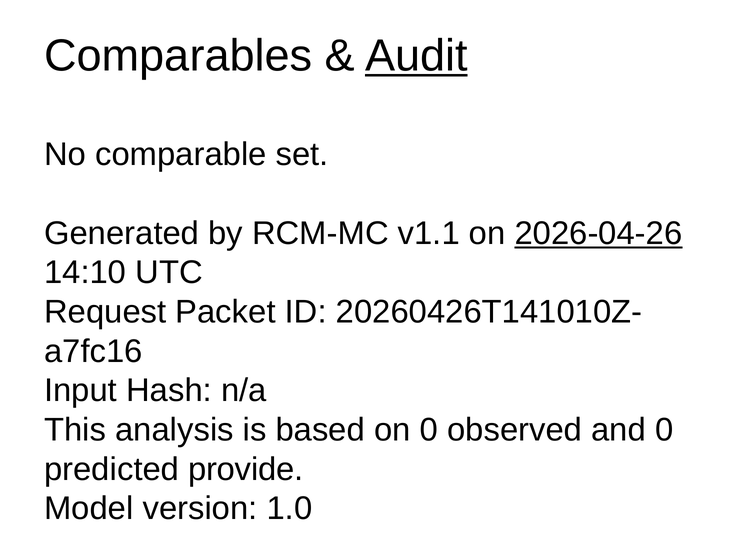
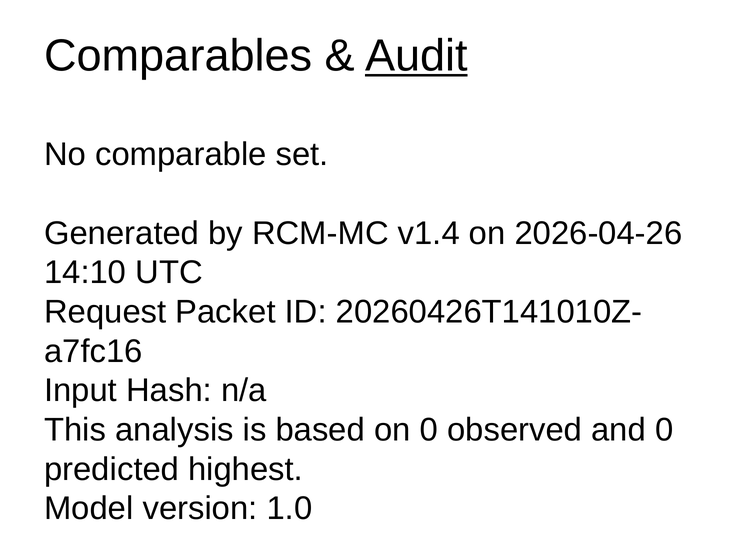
v1.1: v1.1 -> v1.4 (429, 233)
2026-04-26 underline: present -> none (598, 233)
provide: provide -> highest (246, 470)
